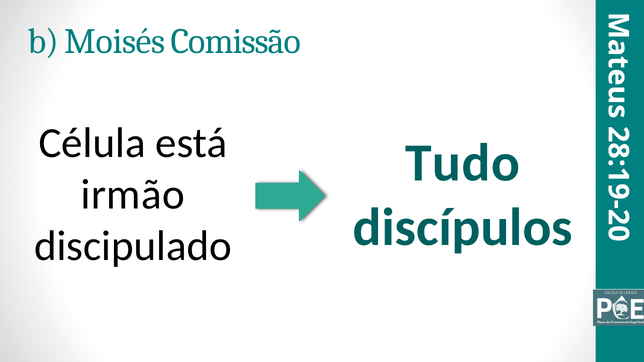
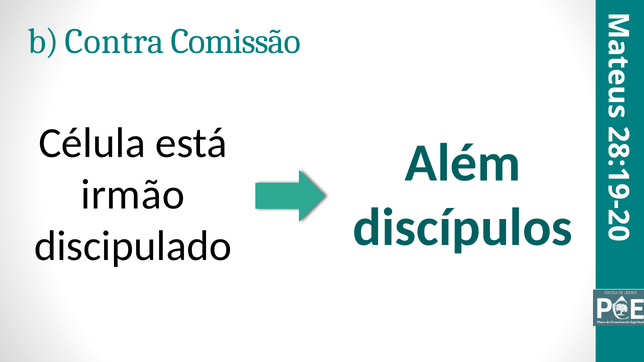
Moisés: Moisés -> Contra (115, 42)
Tudo: Tudo -> Além (463, 163)
